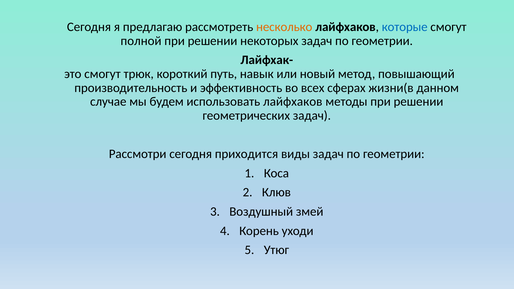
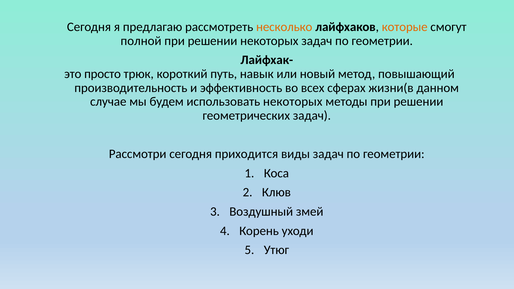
которые colour: blue -> orange (405, 27)
смогут: смогут -> просто (103, 74)
использовать лайфхаков: лайфхаков -> некоторых (293, 102)
